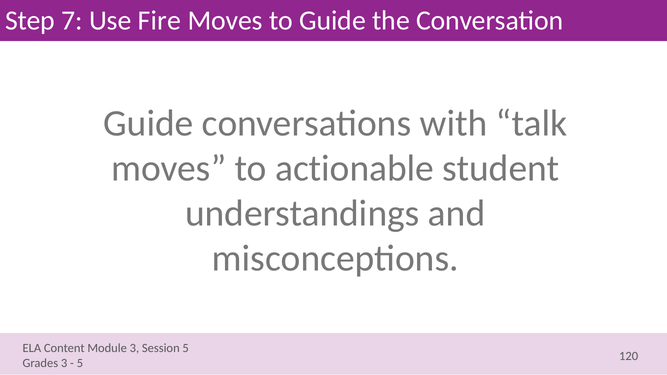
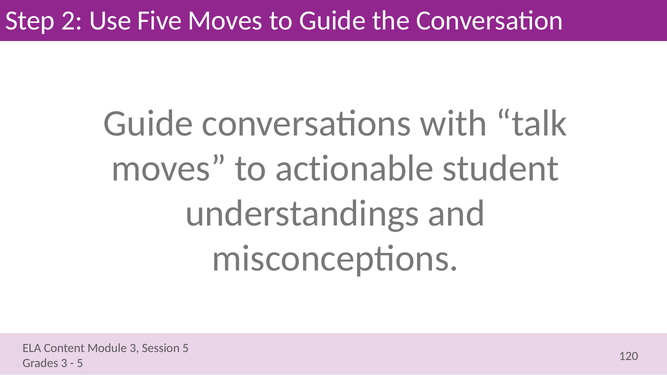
7: 7 -> 2 (72, 21)
Fire: Fire -> Five (160, 21)
